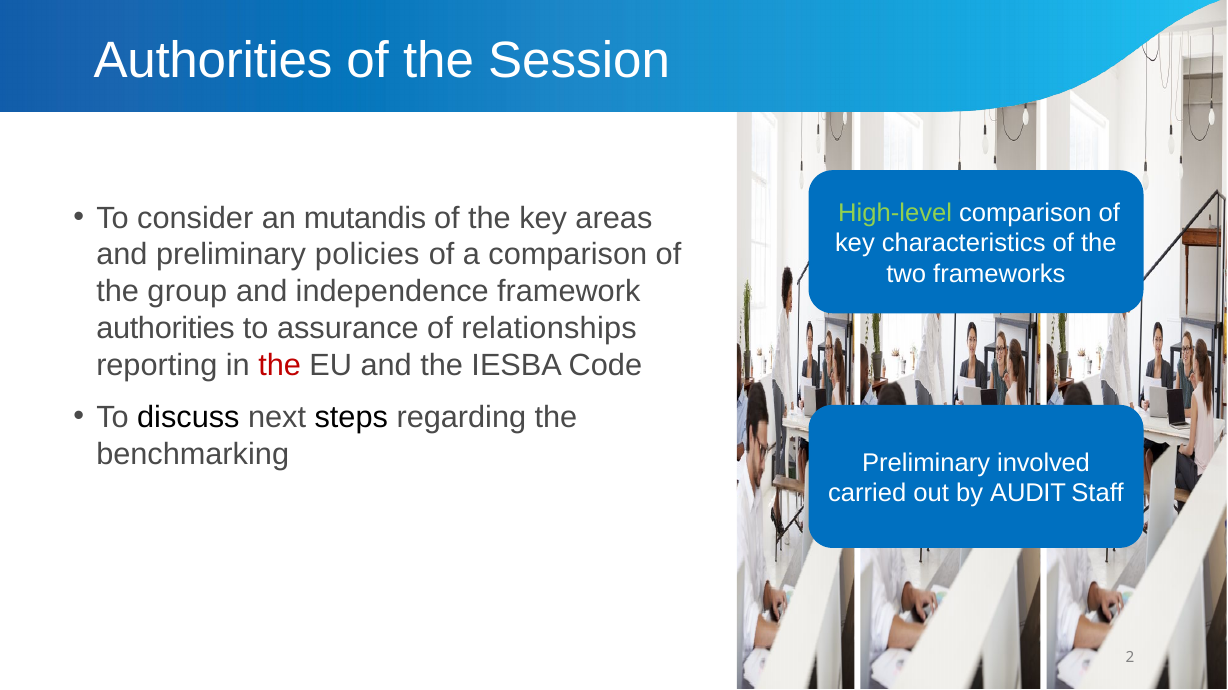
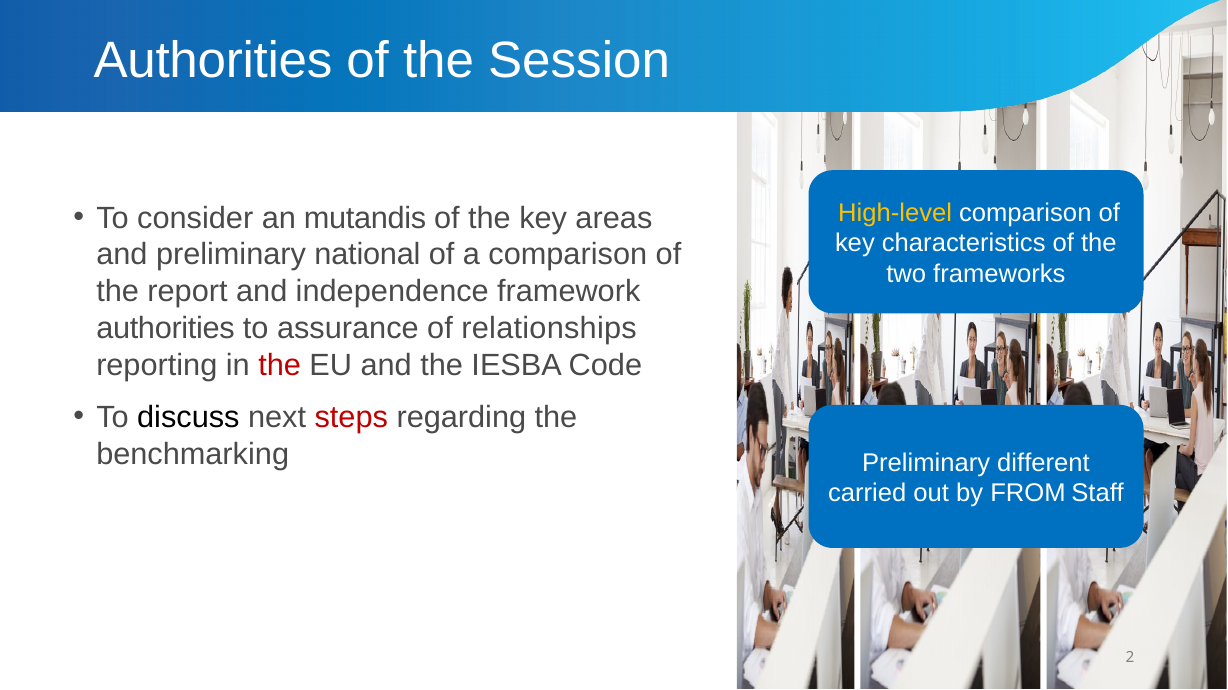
High-level colour: light green -> yellow (895, 213)
policies: policies -> national (368, 255)
group: group -> report (188, 292)
steps colour: black -> red (351, 418)
involved: involved -> different (1043, 463)
AUDIT: AUDIT -> FROM (1028, 494)
